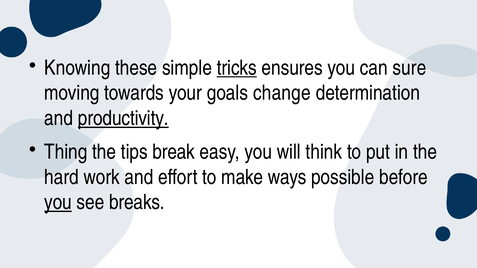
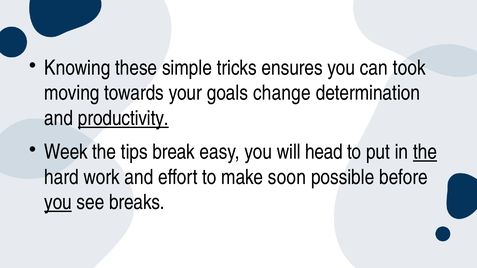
tricks underline: present -> none (237, 68)
sure: sure -> took (409, 68)
Thing: Thing -> Week (66, 152)
think: think -> head (324, 152)
the underline: none -> present (425, 152)
ways: ways -> soon (287, 177)
